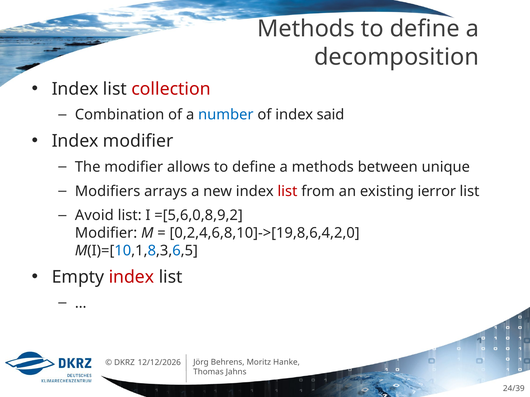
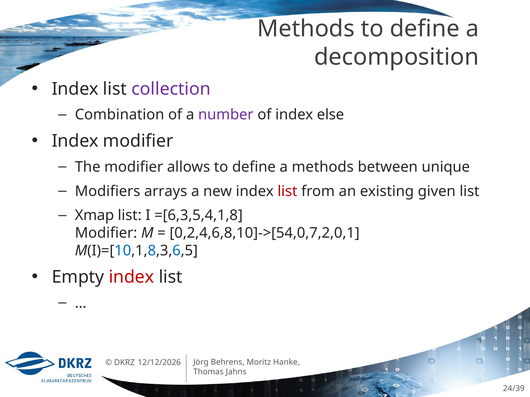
collection colour: red -> purple (171, 89)
number colour: blue -> purple (226, 115)
said: said -> else (330, 115)
ierror: ierror -> given (437, 191)
Avoid: Avoid -> Xmap (94, 216)
=[5,6,0,8,9,2: =[5,6,0,8,9,2 -> =[6,3,5,4,1,8 (199, 216)
0,2,4,6,8,10]->[19,8,6,4,2,0: 0,2,4,6,8,10]->[19,8,6,4,2,0 -> 0,2,4,6,8,10]->[54,0,7,2,0,1 (265, 233)
